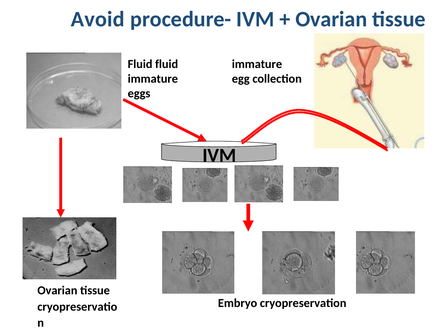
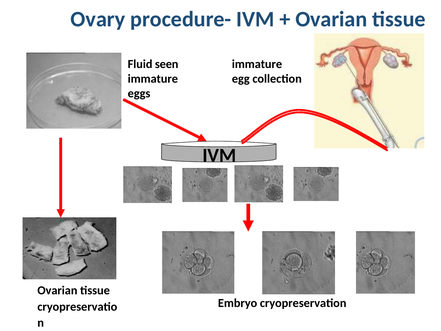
Avoid: Avoid -> Ovary (98, 19)
Fluid fluid: fluid -> seen (167, 64)
